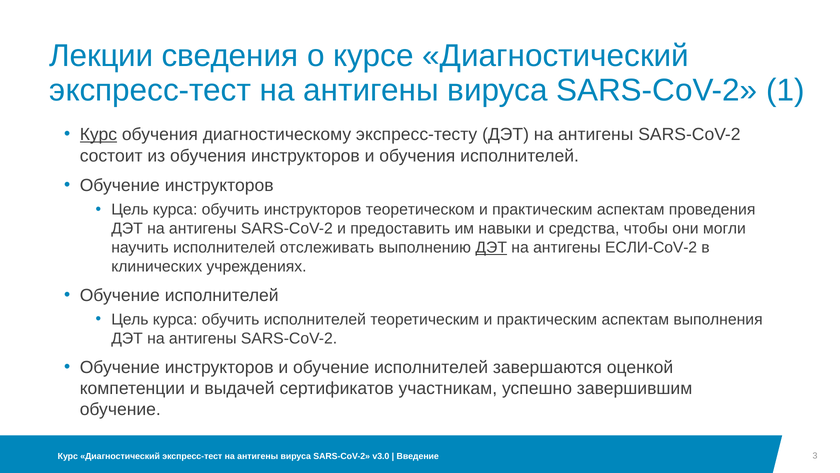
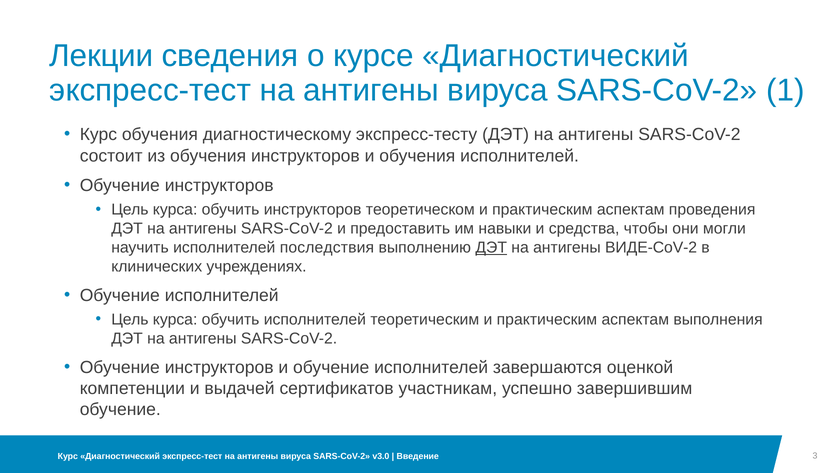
Курс underline: present -> none (98, 135)
отслеживать: отслеживать -> последствия (327, 247)
ЕСЛИ-CoV-2: ЕСЛИ-CoV-2 -> ВИДЕ-CoV-2 (651, 247)
